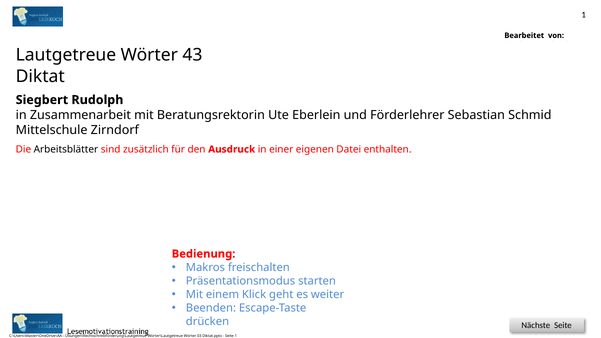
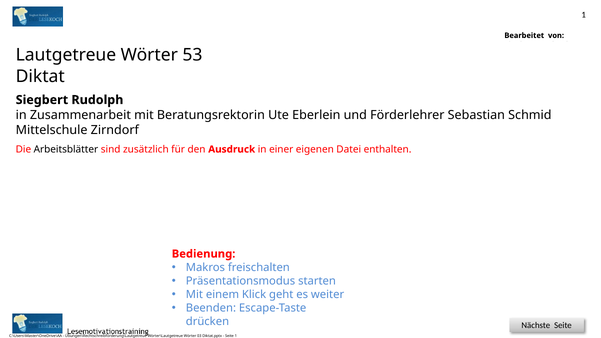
43: 43 -> 53 (192, 55)
